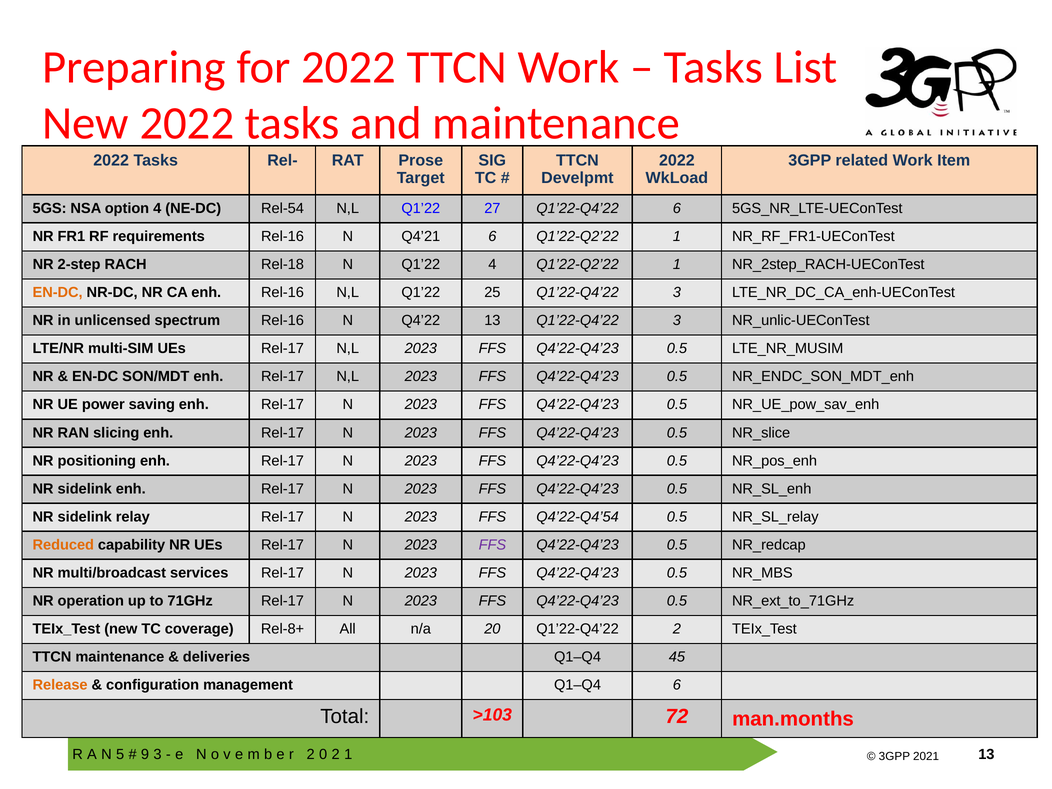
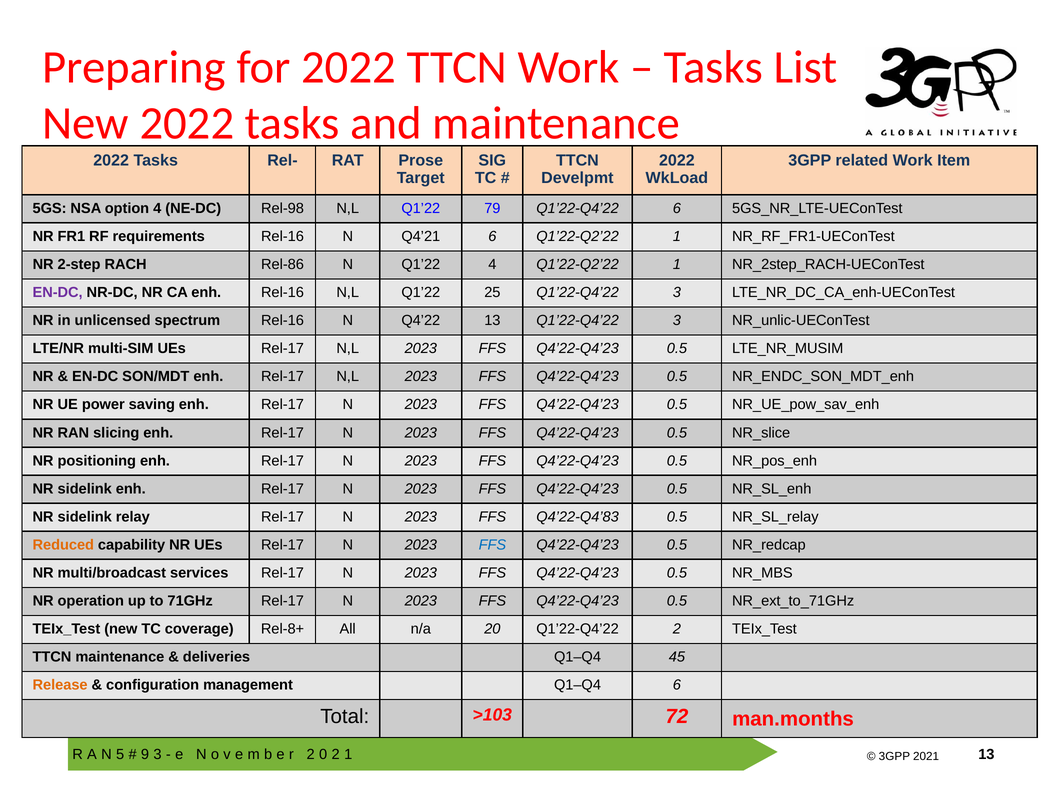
Rel-54: Rel-54 -> Rel-98 (283, 208)
27: 27 -> 79 (492, 208)
Rel-18: Rel-18 -> Rel-86 (283, 264)
EN-DC colour: orange -> purple (58, 293)
Q4’22-Q4’54: Q4’22-Q4’54 -> Q4’22-Q4’83 (578, 517)
FFS colour: purple -> blue (492, 545)
